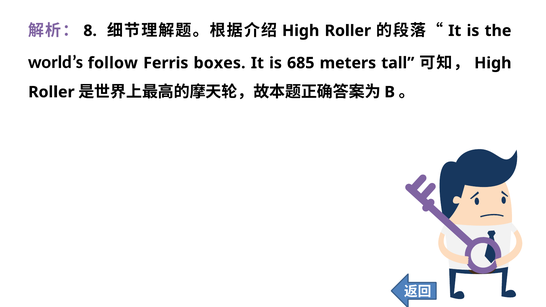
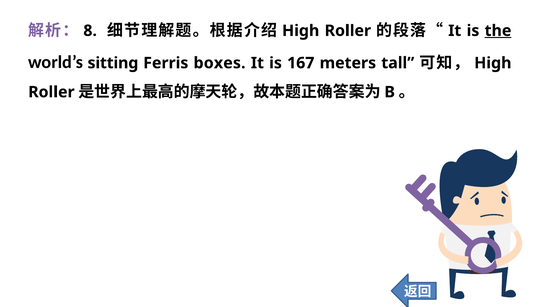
the underline: none -> present (498, 31)
follow: follow -> sitting (113, 63)
685: 685 -> 167 (301, 63)
